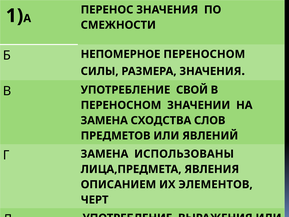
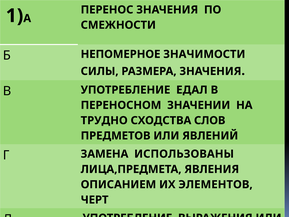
НЕПОМЕРНОЕ ПЕРЕНОСНОМ: ПЕРЕНОСНОМ -> ЗНАЧИМОСТИ (204, 54)
СВОЙ: СВОЙ -> ЕДАЛ (192, 90)
ЗАМЕНА: ЗАМЕНА -> ТРУДНО (104, 120)
